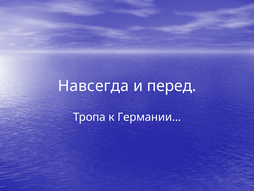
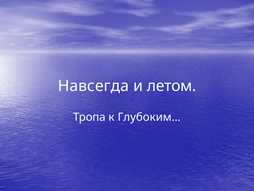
перед: перед -> летом (172, 86)
Германии…: Германии… -> Глубоким… (149, 117)
